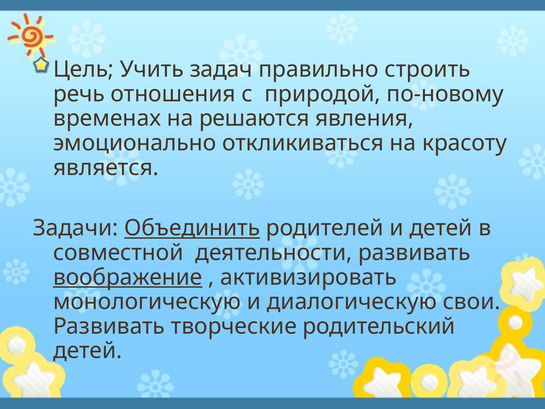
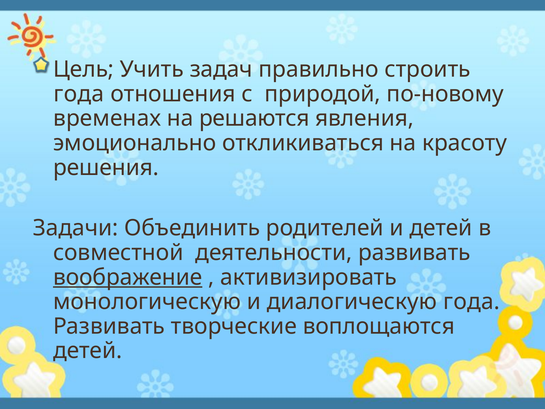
речь: речь -> года (79, 94)
является: является -> решения (106, 167)
Объединить underline: present -> none (192, 228)
диалогическую свои: свои -> года (472, 302)
родительский: родительский -> воплощаются (379, 326)
